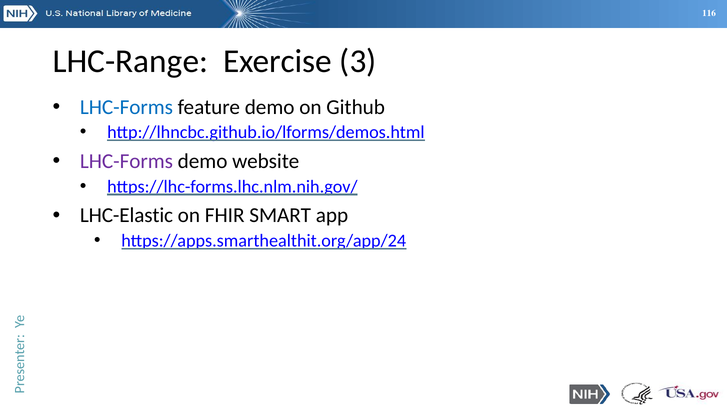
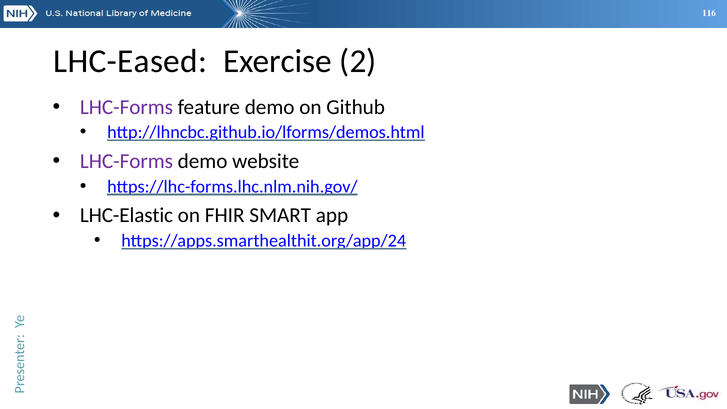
LHC-Range: LHC-Range -> LHC-Eased (130, 61)
3: 3 -> 2 (358, 61)
LHC-Forms colour: blue -> purple (126, 107)
